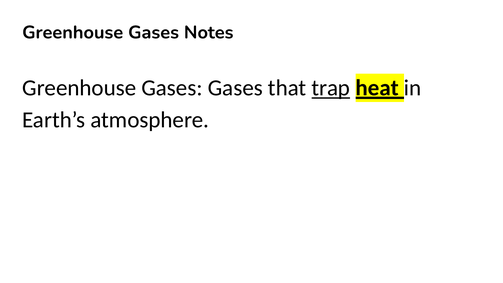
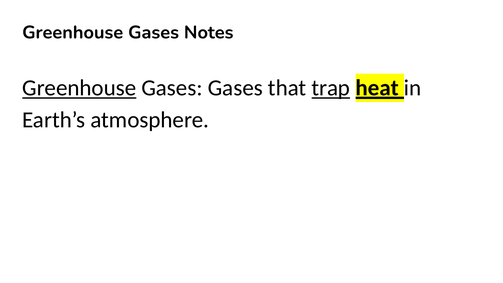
Greenhouse underline: none -> present (79, 88)
